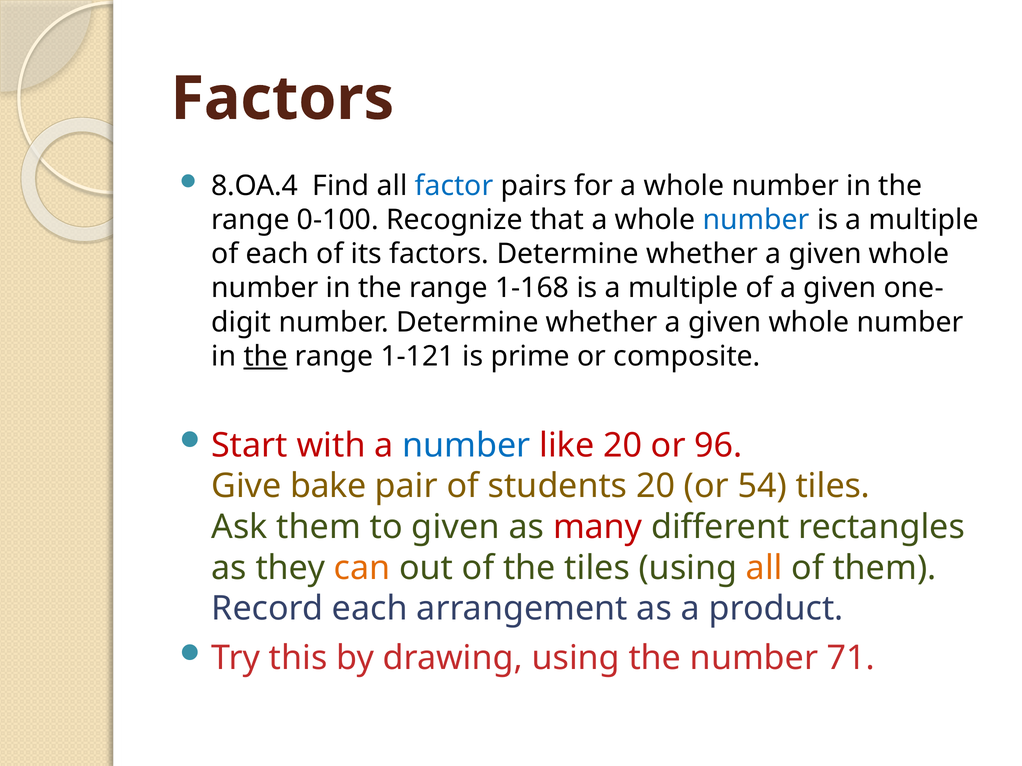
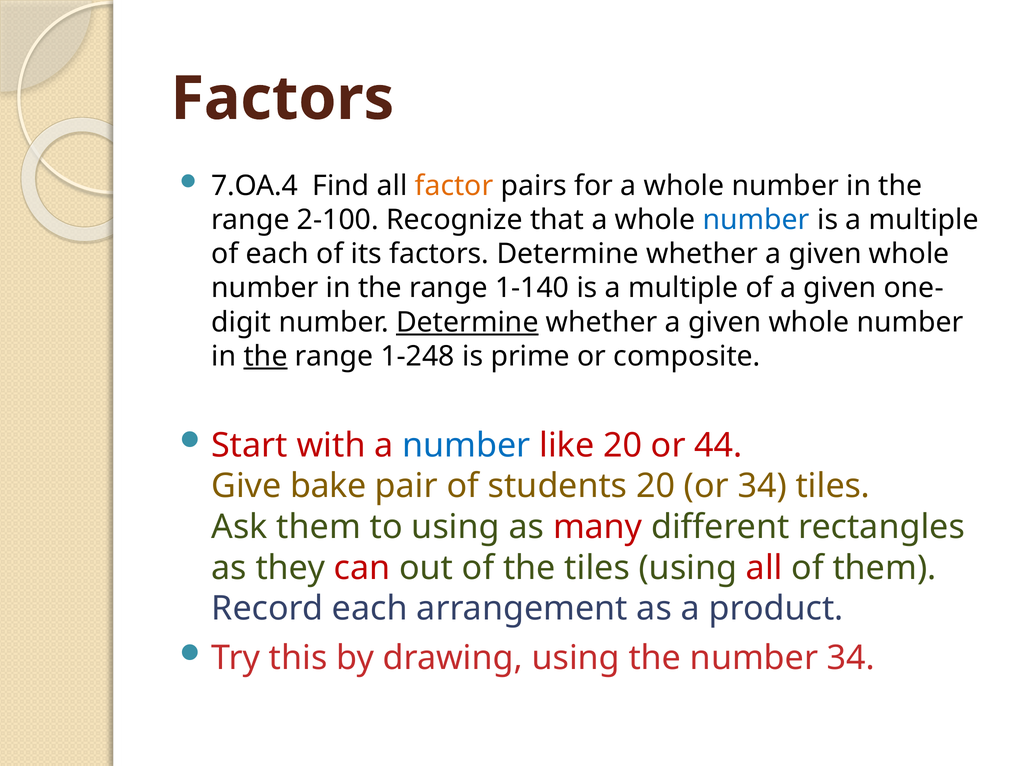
8.OA.4: 8.OA.4 -> 7.OA.4 (255, 186)
factor colour: blue -> orange (454, 186)
0-100: 0-100 -> 2-100 (338, 220)
1-168: 1-168 -> 1-140 (532, 288)
Determine underline: none -> present (467, 322)
1-121: 1-121 -> 1-248 (418, 357)
96: 96 -> 44 (718, 446)
or 54: 54 -> 34 (762, 486)
to given: given -> using (456, 527)
can colour: orange -> red (362, 568)
all colour: orange -> red (764, 568)
number 71: 71 -> 34 (851, 659)
